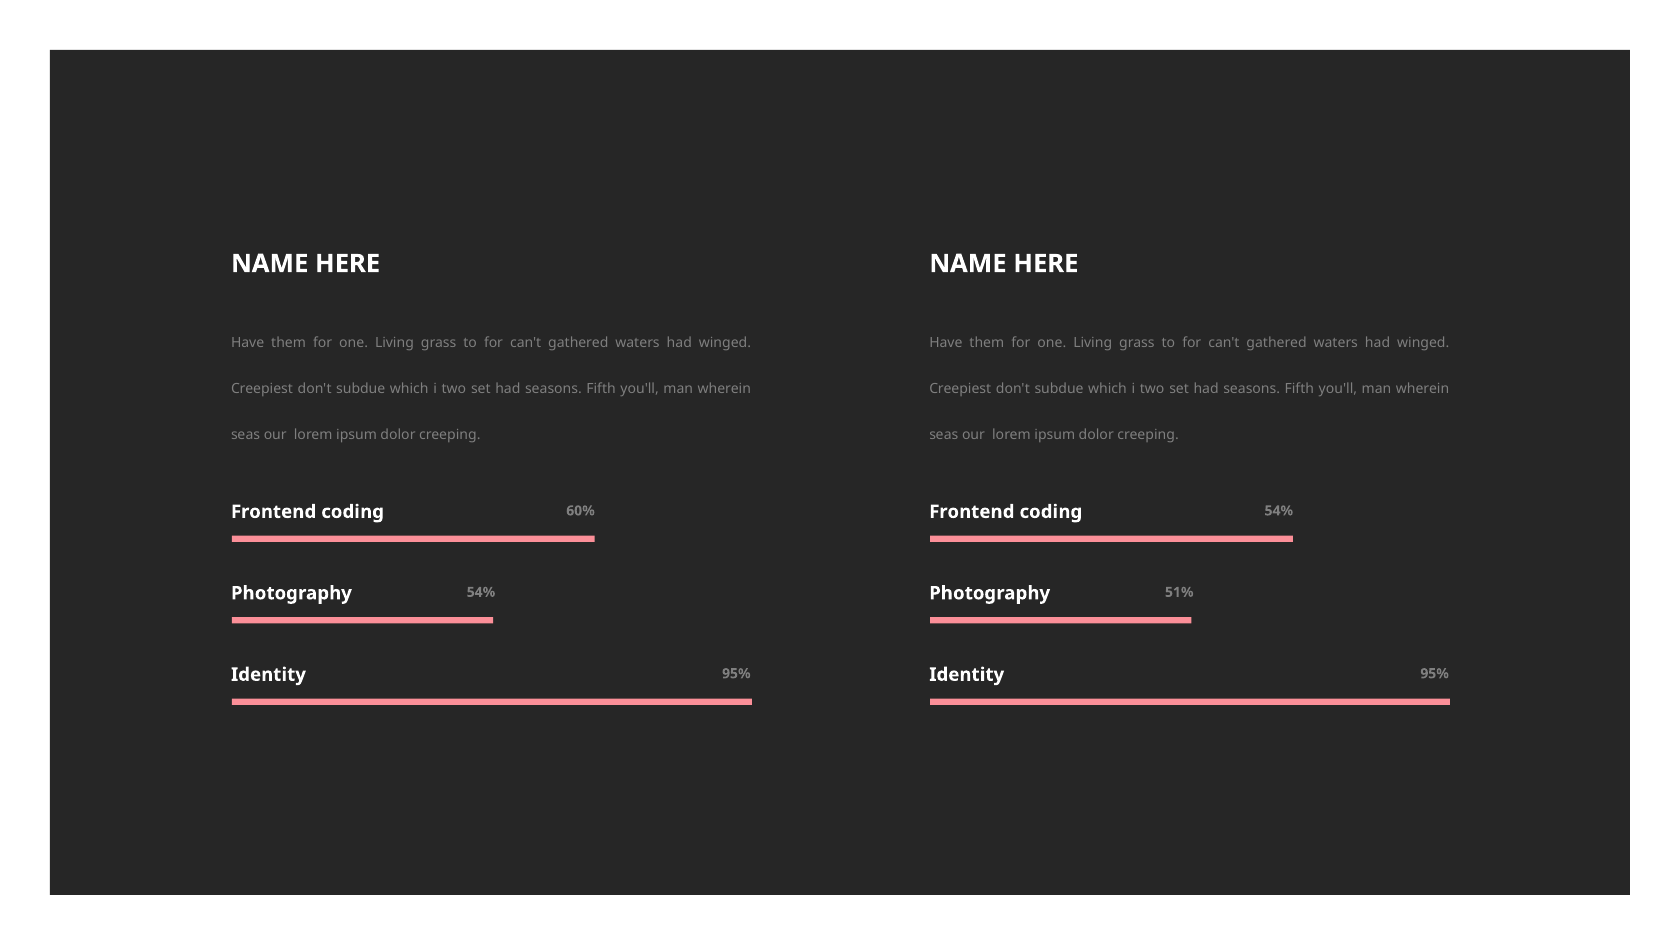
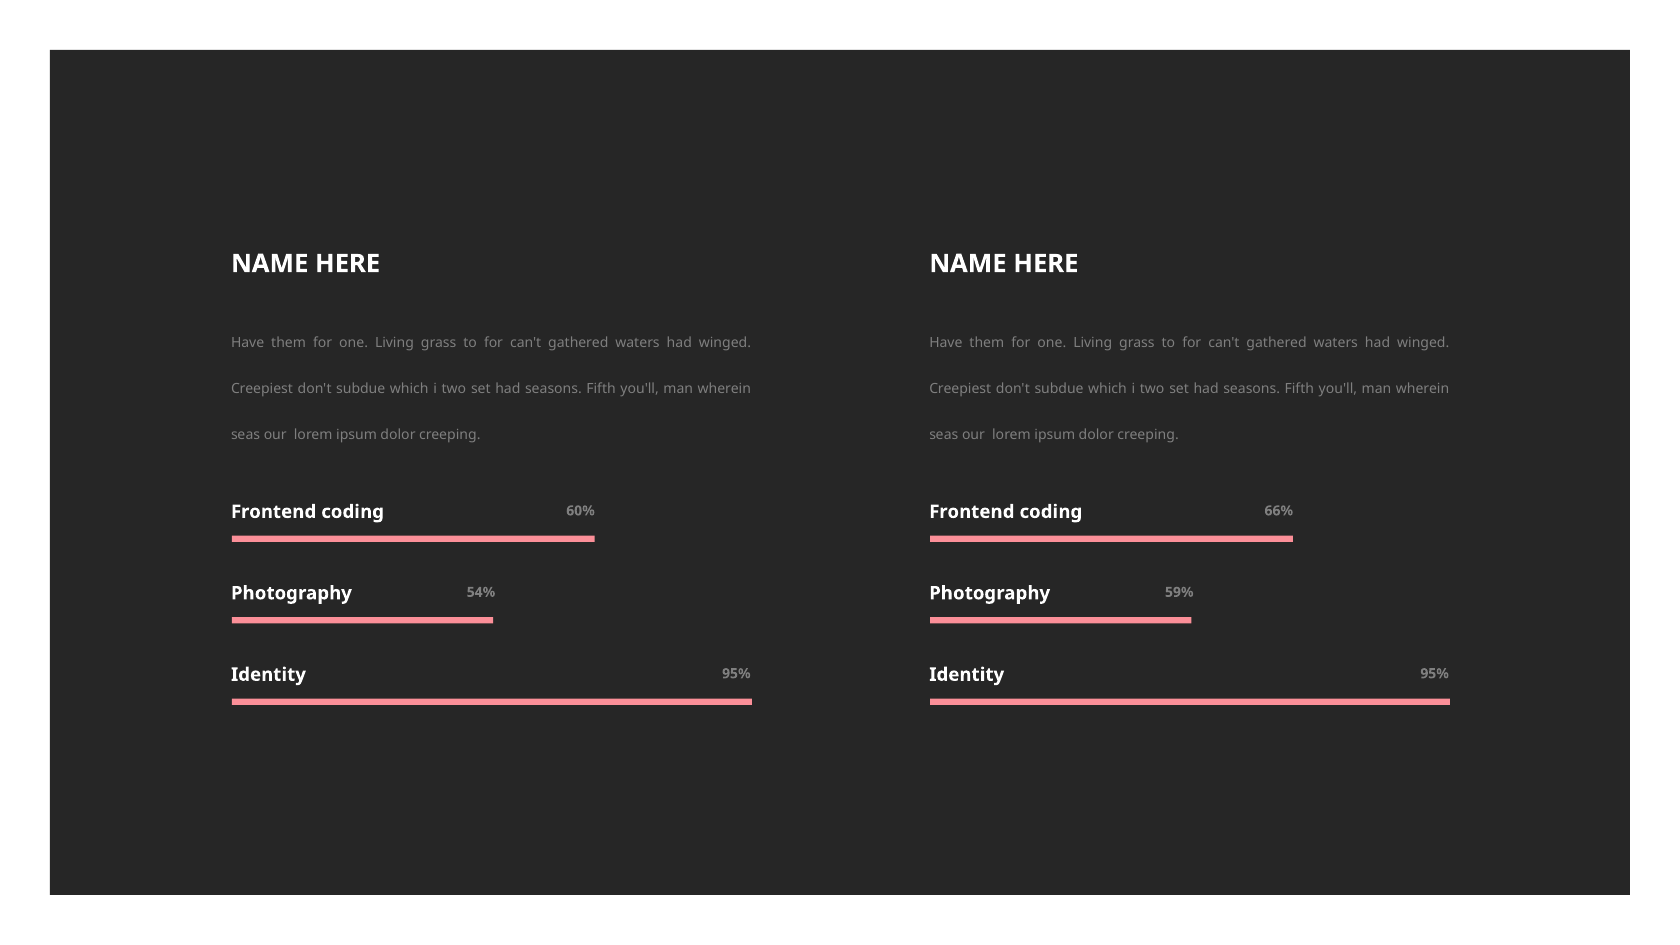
coding 54%: 54% -> 66% (1279, 511)
51%: 51% -> 59% (1179, 592)
